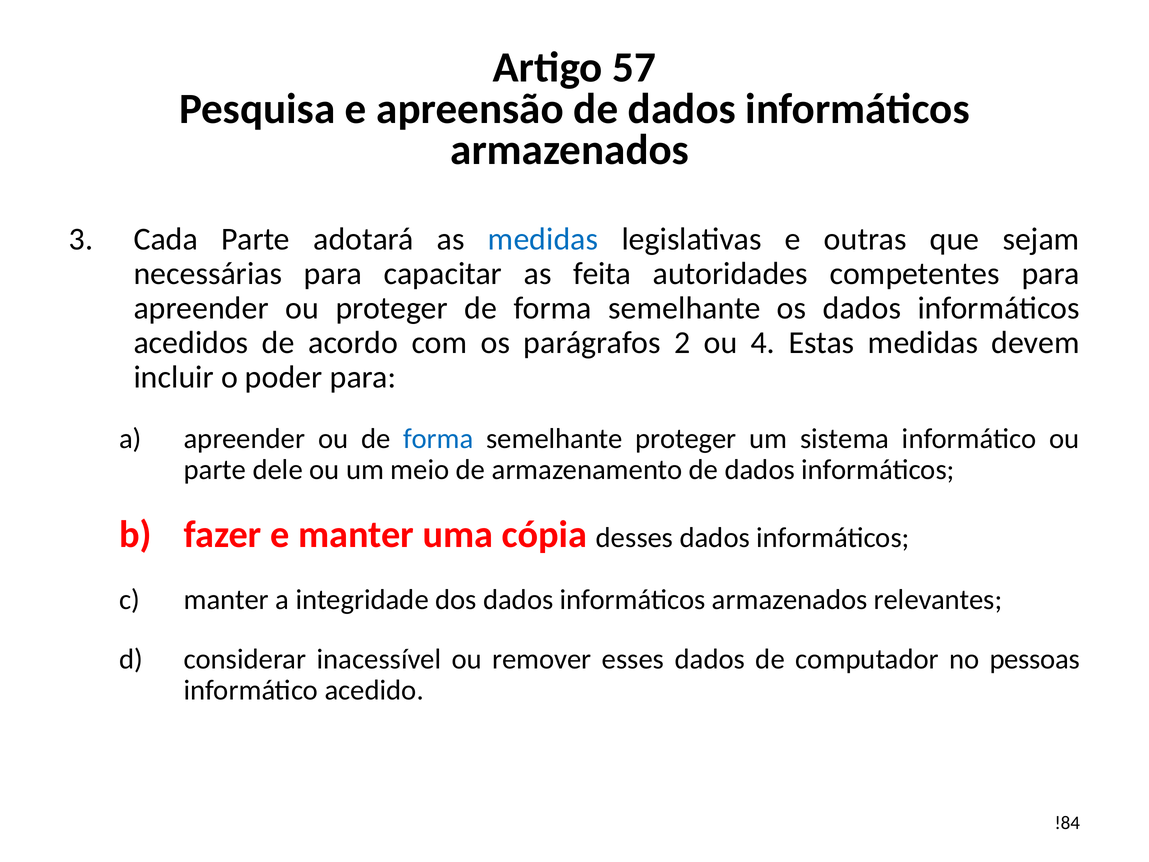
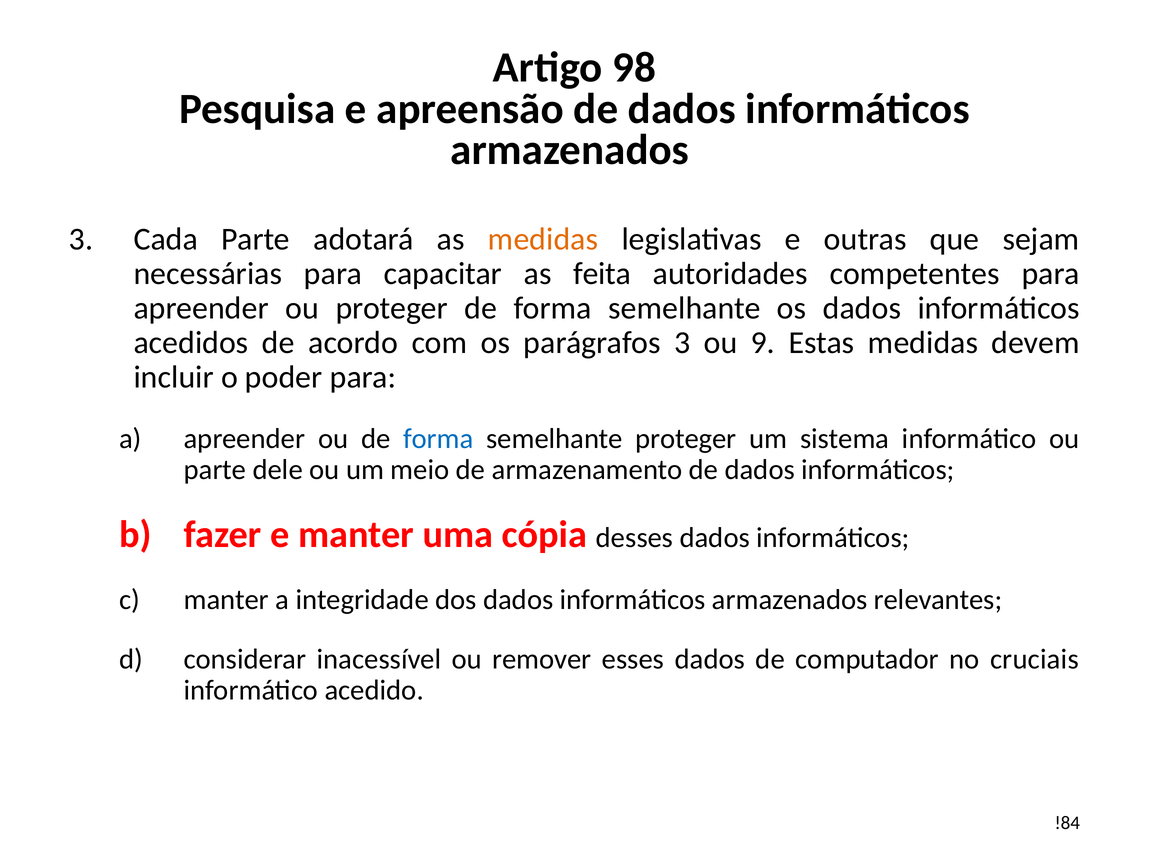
57: 57 -> 98 (634, 67)
medidas colour: blue -> orange (543, 239)
parágrafos 2: 2 -> 3 (682, 343)
4: 4 -> 9 (763, 343)
pessoas: pessoas -> cruciais (1034, 659)
